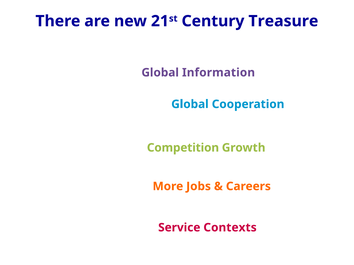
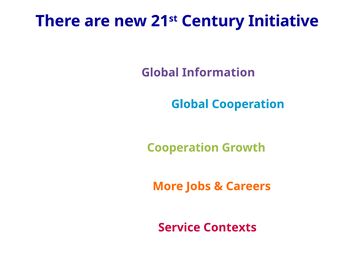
Treasure: Treasure -> Initiative (284, 21)
Competition: Competition -> Cooperation (183, 148)
